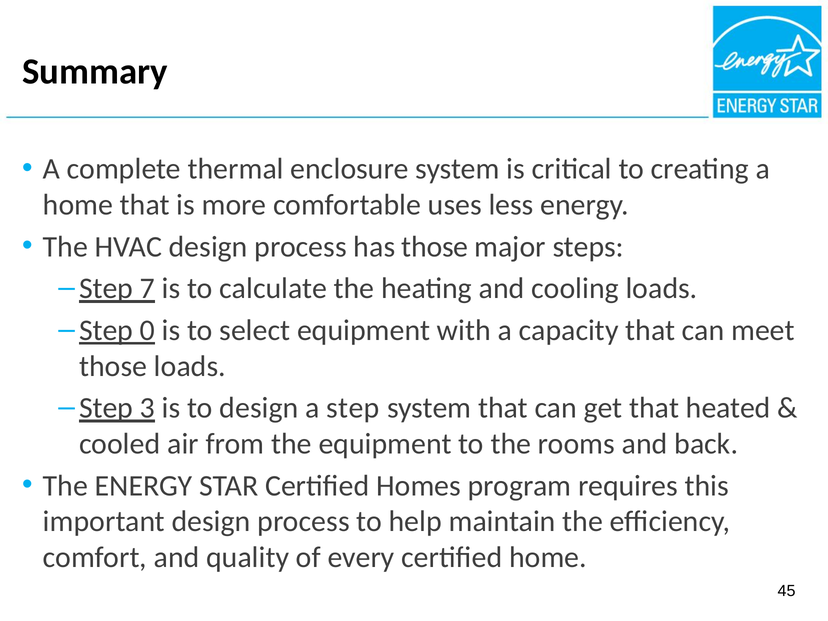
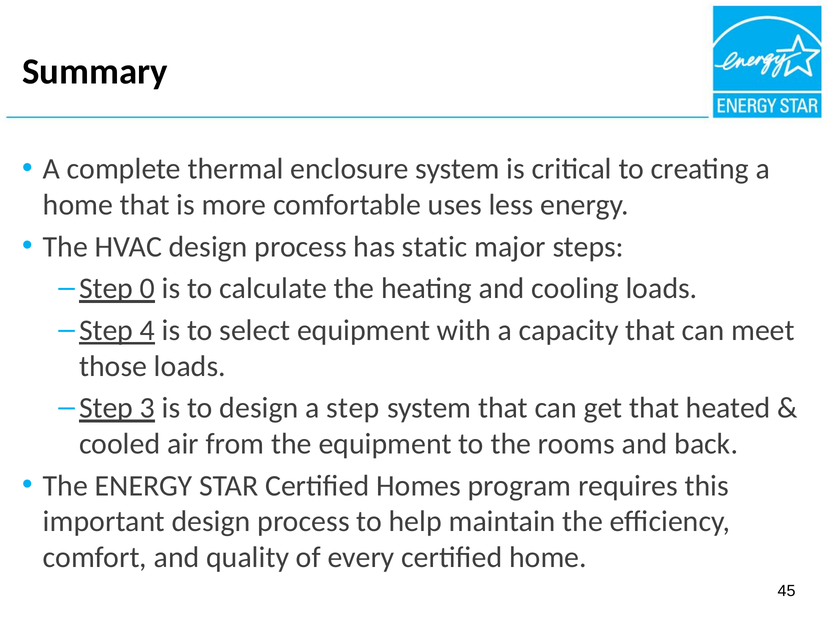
has those: those -> static (435, 247)
7: 7 -> 0 (147, 289)
0: 0 -> 4 (147, 330)
